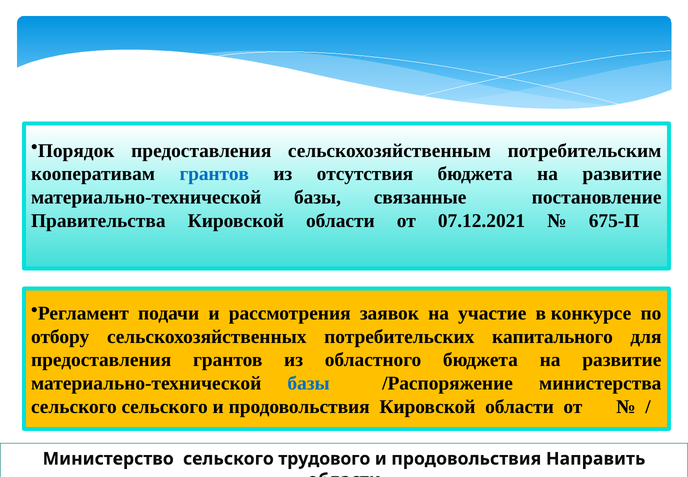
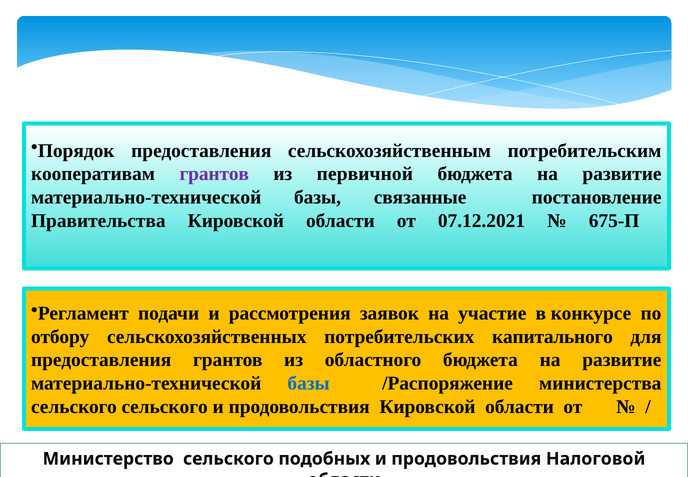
грантов colour: blue -> purple (214, 174)
отсутствия: отсутствия -> первичной (365, 174)
трудового: трудового -> подобных (324, 458)
Направить: Направить -> Налоговой (596, 458)
